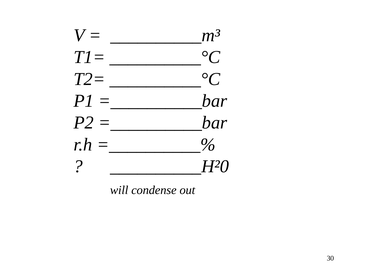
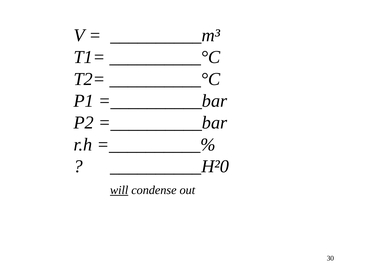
will underline: none -> present (119, 191)
